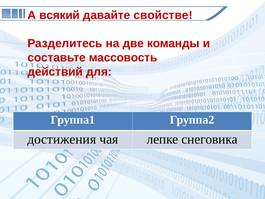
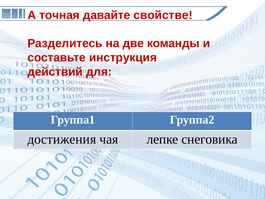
всякий: всякий -> точная (59, 15)
массовость: массовость -> инструкция (123, 58)
